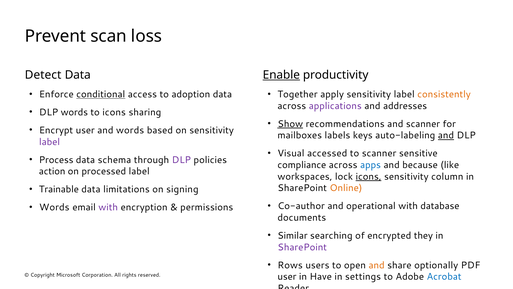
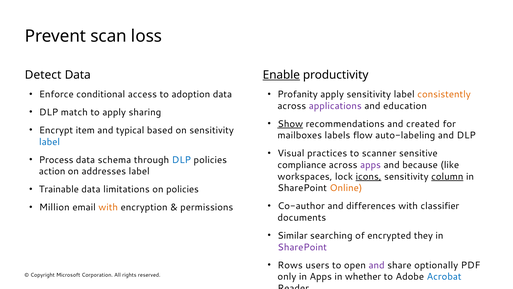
conditional underline: present -> none (101, 94)
Together: Together -> Profanity (298, 94)
addresses: addresses -> education (405, 106)
DLP words: words -> match (74, 112)
to icons: icons -> apply (114, 112)
and scanner: scanner -> created (423, 124)
Encrypt user: user -> item (85, 130)
and words: words -> typical (130, 130)
keys: keys -> flow (363, 135)
and underline: present -> none (446, 135)
label colour: purple -> blue (50, 142)
accessed: accessed -> practices (327, 153)
DLP colour: purple -> blue (181, 160)
apps colour: blue -> purple (371, 165)
processed: processed -> addresses (104, 171)
column underline: none -> present (447, 176)
on signing: signing -> policies (182, 189)
operational: operational -> differences (371, 206)
database: database -> classifier (440, 206)
Words: Words -> Million (54, 207)
with colour: purple -> orange (108, 207)
and colour: orange -> purple (377, 265)
user: user -> only (287, 276)
in Have: Have -> Apps (321, 276)
settings: settings -> whether (363, 276)
